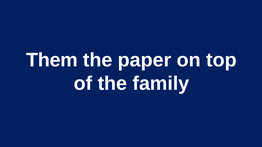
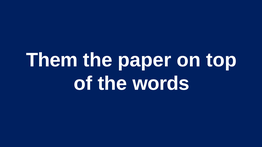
family: family -> words (161, 84)
